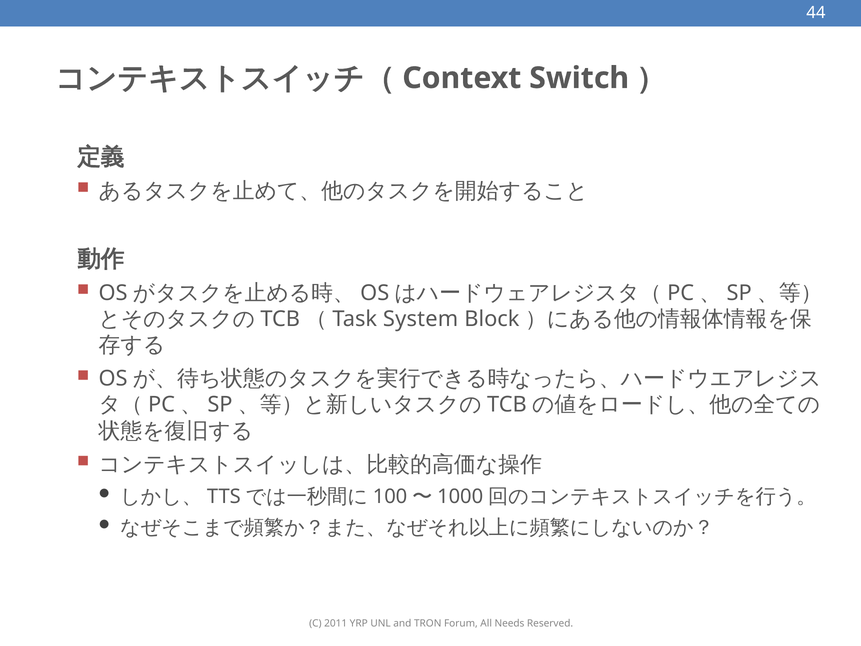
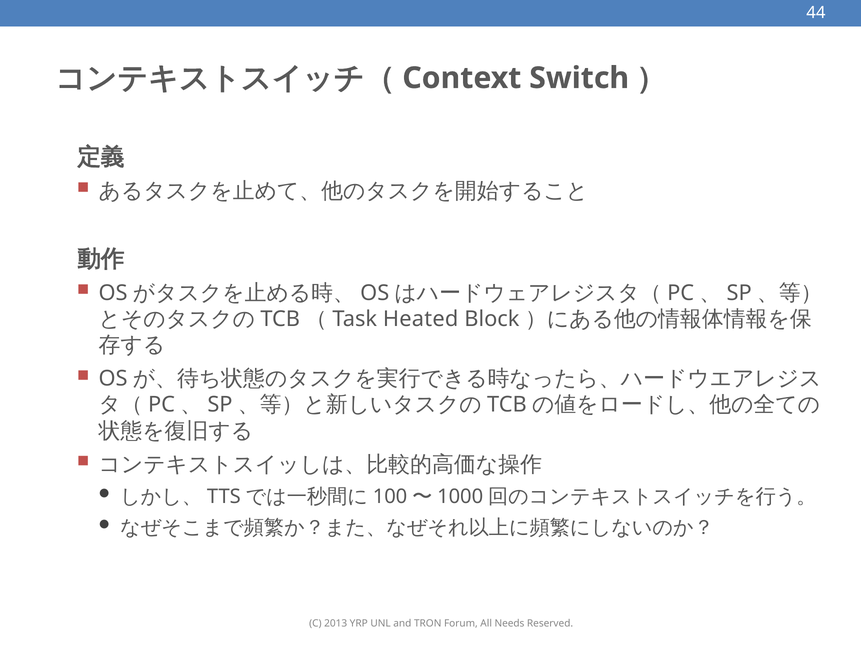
System: System -> Heated (421, 319)
2011: 2011 -> 2013 (336, 623)
